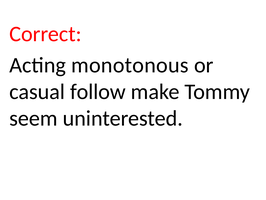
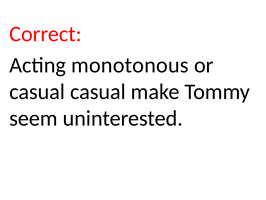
casual follow: follow -> casual (98, 92)
